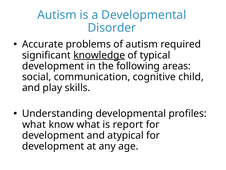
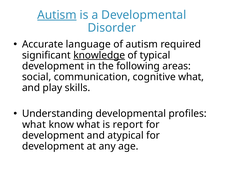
Autism underline: none -> present (57, 15)
problems: problems -> language (88, 44)
cognitive child: child -> what (191, 77)
